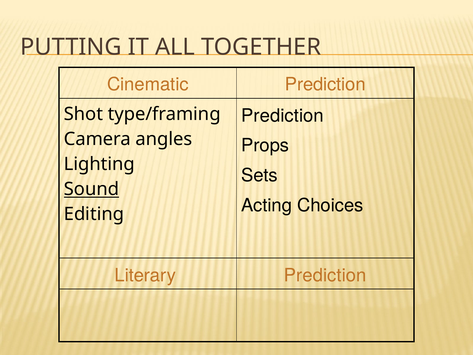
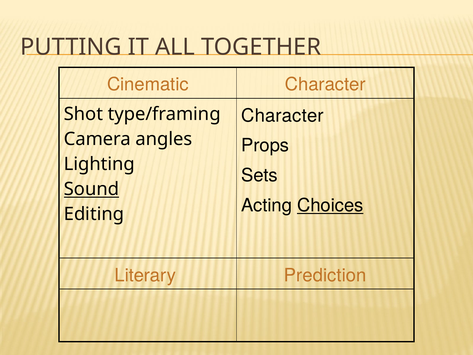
Cinematic Prediction: Prediction -> Character (325, 85)
Prediction: Prediction -> Character (282, 116)
Choices underline: none -> present (330, 205)
